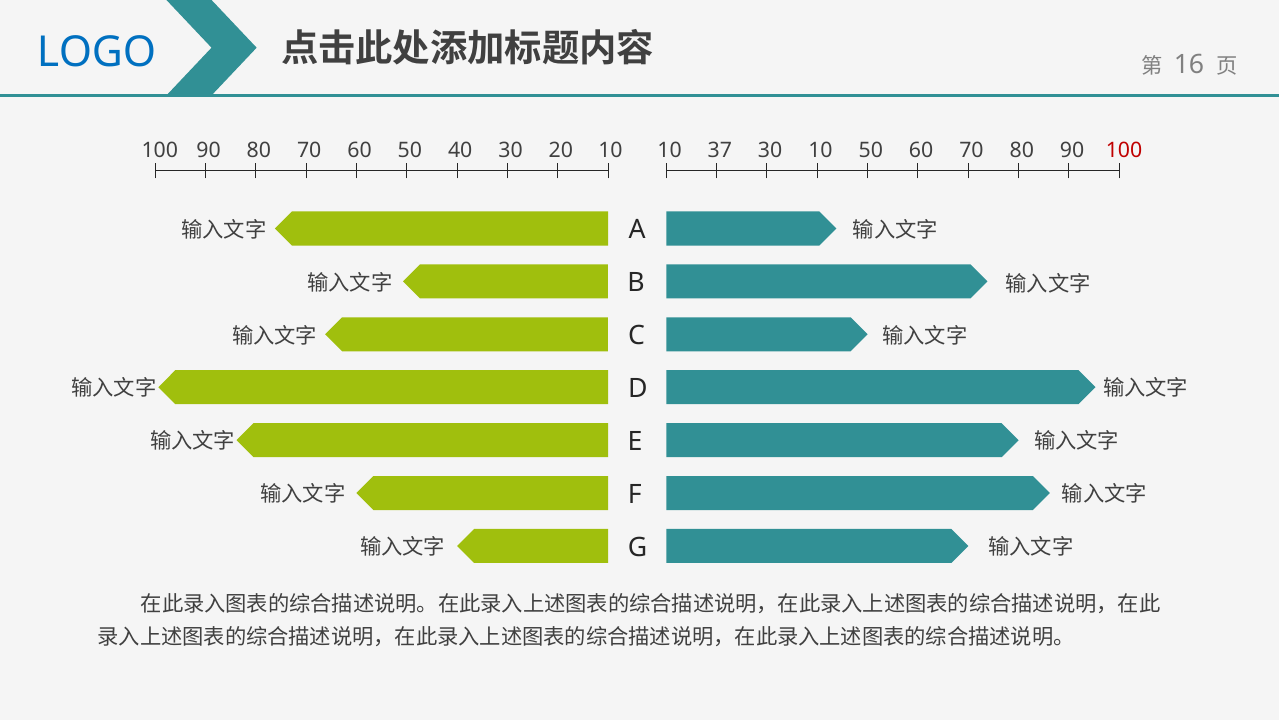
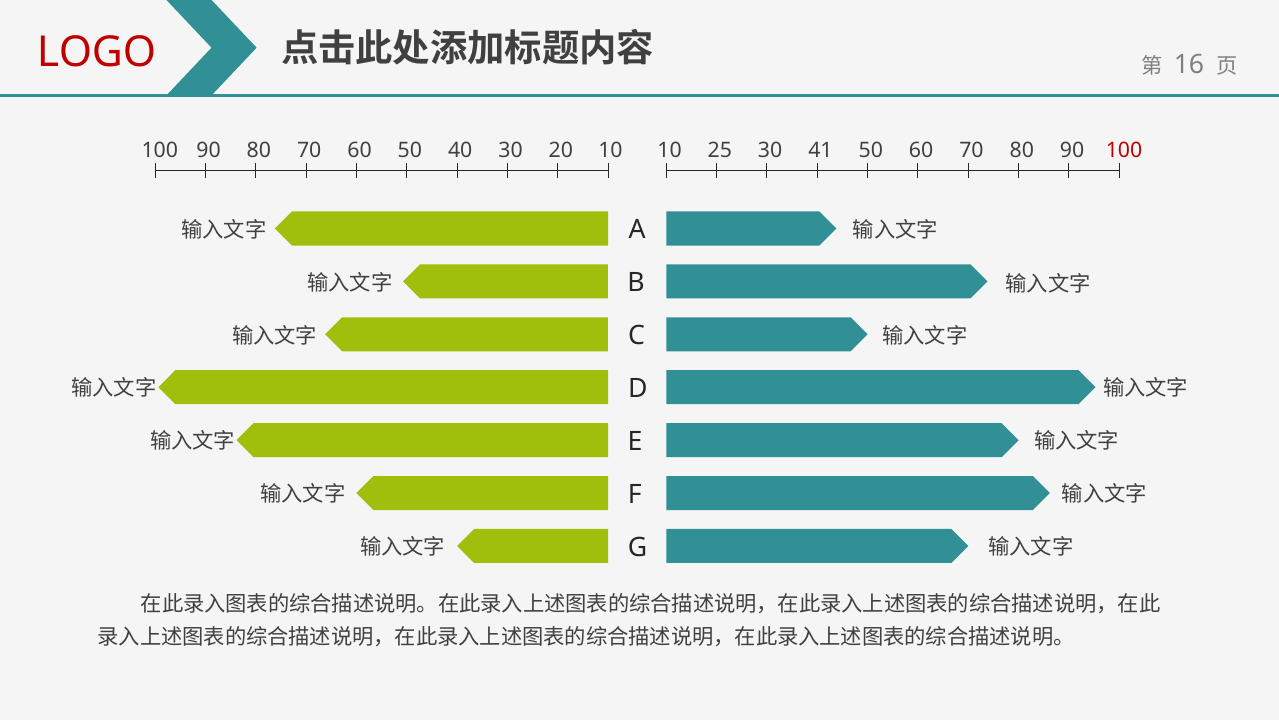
LOGO colour: blue -> red (96, 52)
37: 37 -> 25 (720, 151)
30 10: 10 -> 41 (820, 151)
